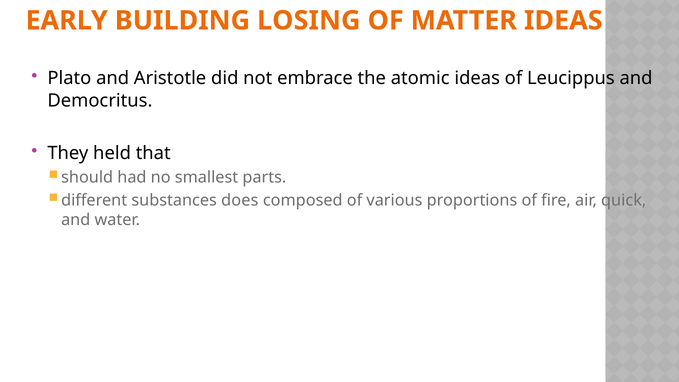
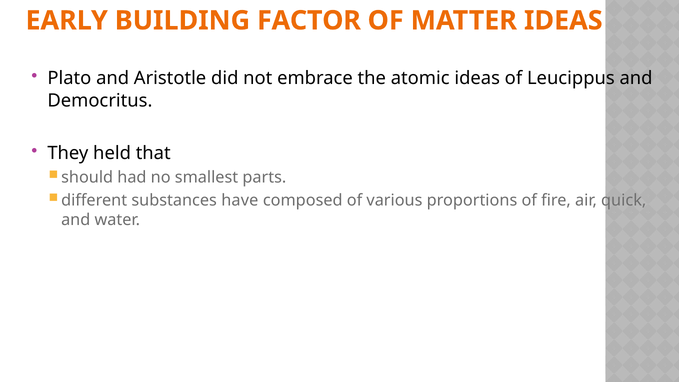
LOSING: LOSING -> FACTOR (309, 21)
does: does -> have (240, 200)
